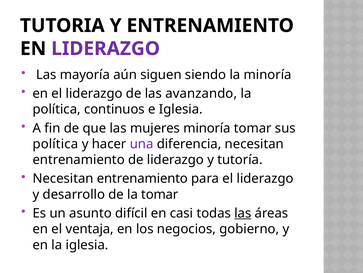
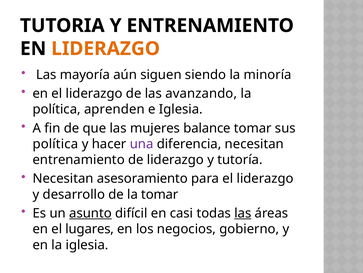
LIDERAZGO colour: purple -> orange (106, 49)
continuos: continuos -> aprenden (114, 109)
mujeres minoría: minoría -> balance (207, 128)
entrenamiento: entrenamiento -> asesoramiento (142, 178)
asunto underline: none -> present (90, 213)
ventaja: ventaja -> lugares (90, 228)
